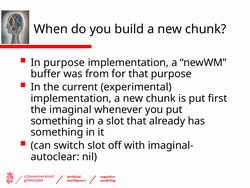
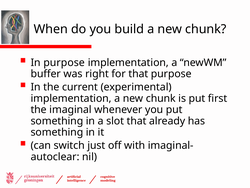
from: from -> right (97, 74)
switch slot: slot -> just (96, 145)
